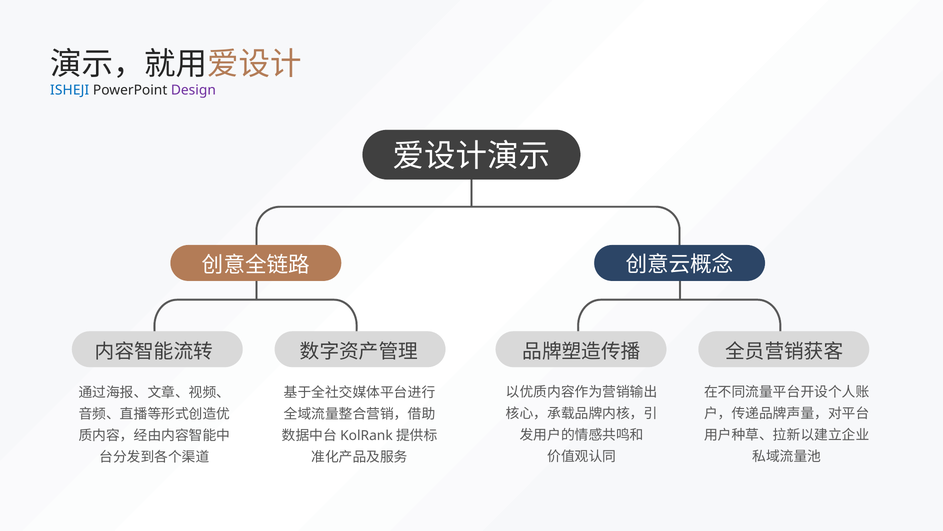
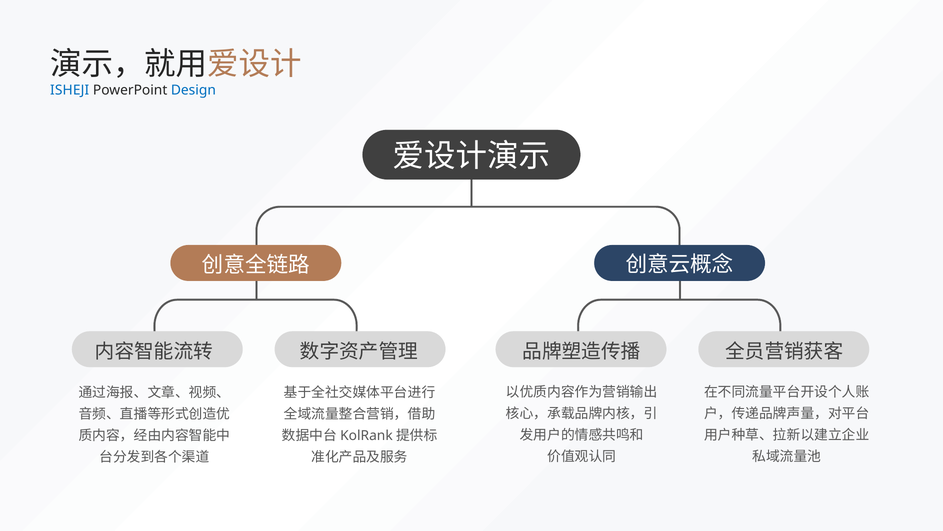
Design colour: purple -> blue (193, 90)
